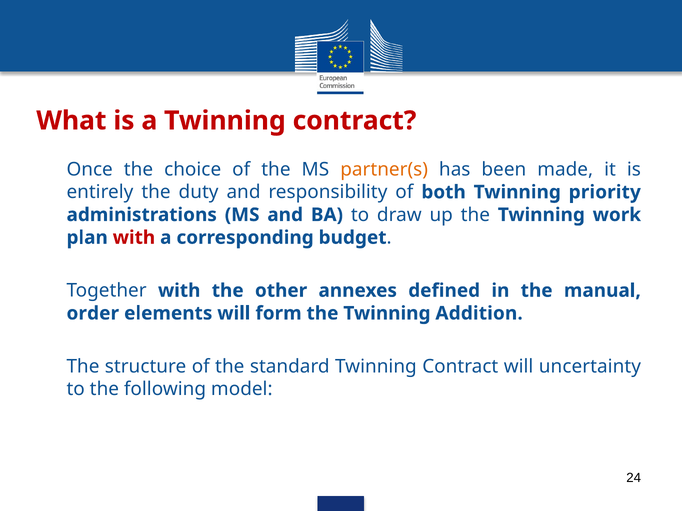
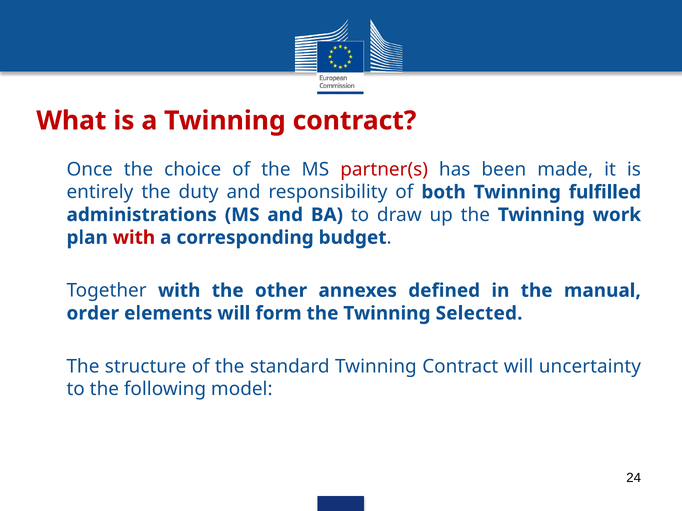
partner(s colour: orange -> red (384, 170)
priority: priority -> fulfilled (605, 192)
Addition: Addition -> Selected (479, 314)
